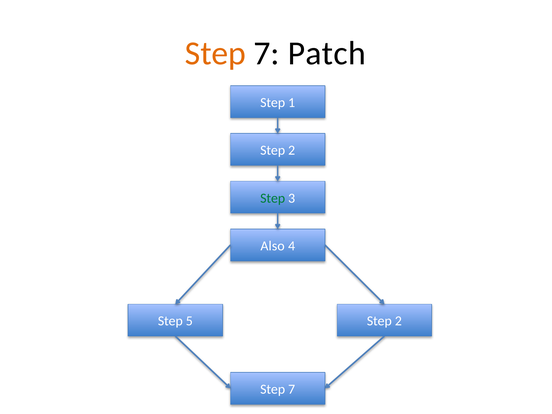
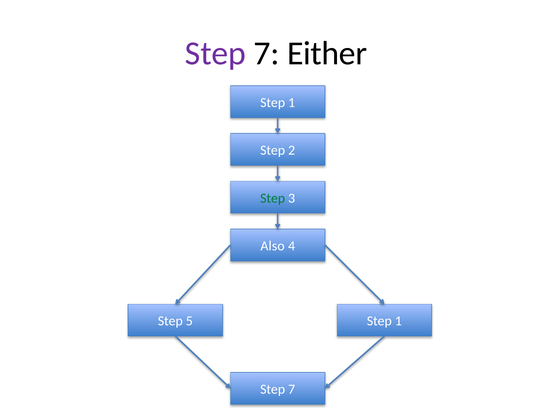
Step colour: orange -> purple (215, 53)
Patch: Patch -> Either (327, 53)
5 Step 2: 2 -> 1 (398, 321)
